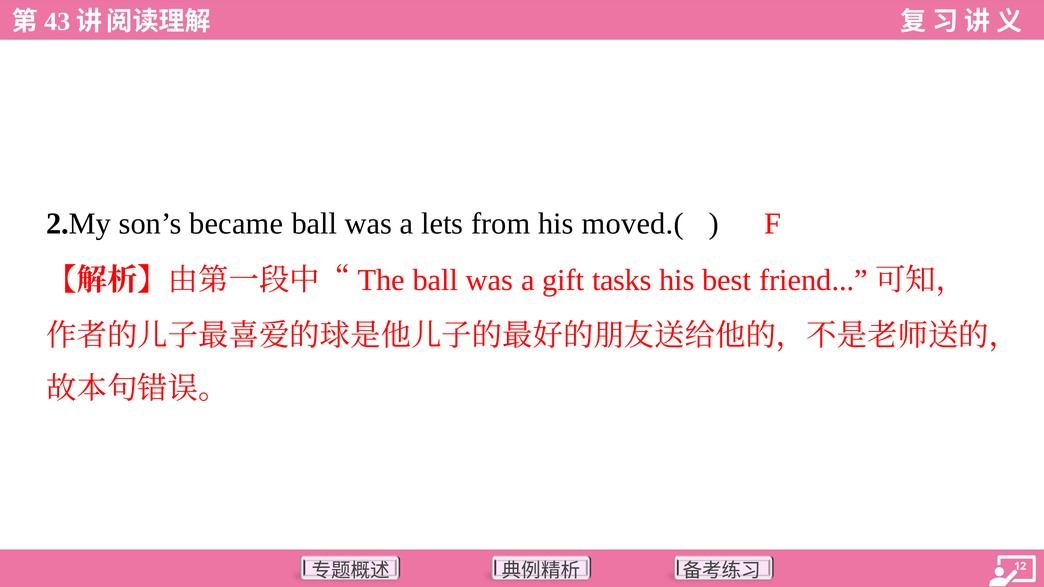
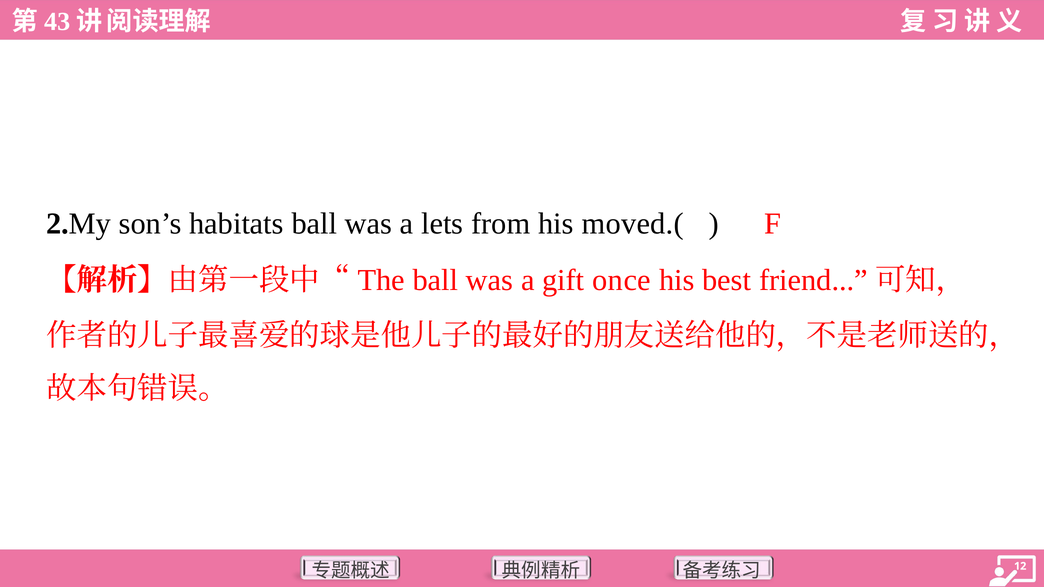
became: became -> habitats (236, 224)
tasks: tasks -> once (622, 280)
